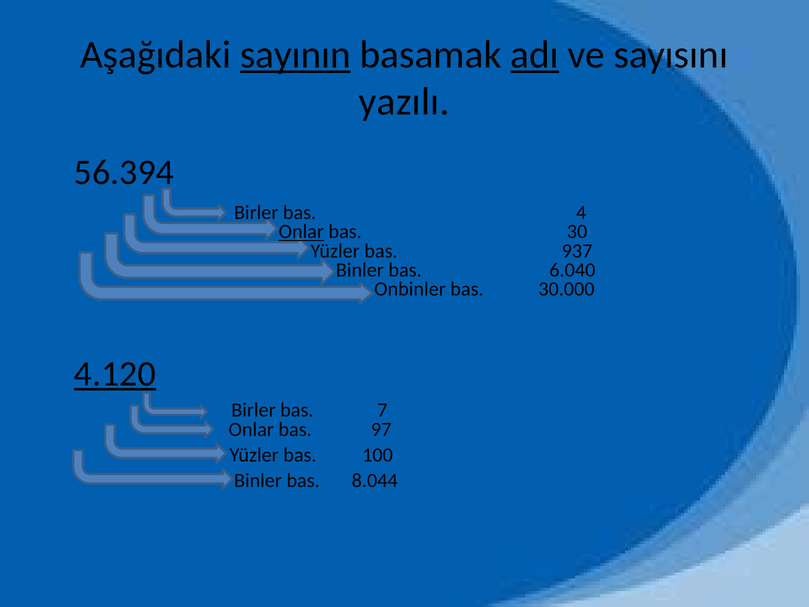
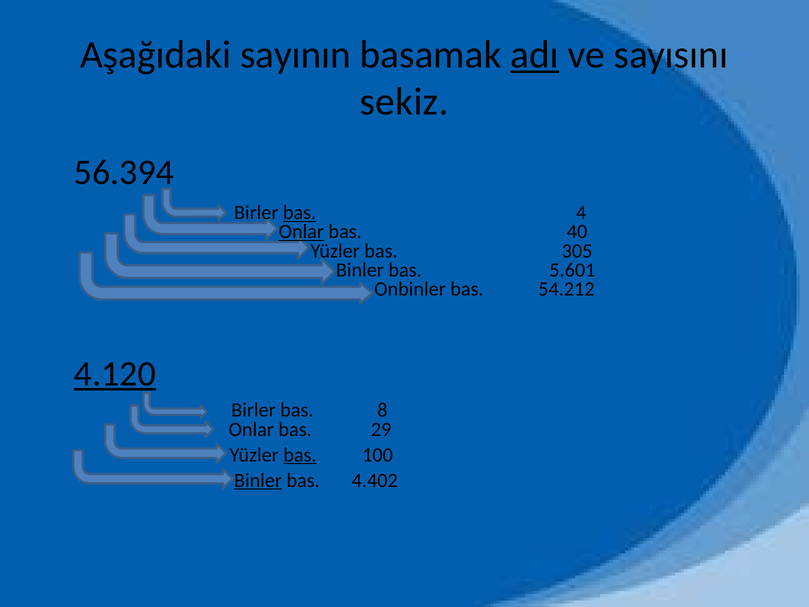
sayının underline: present -> none (295, 55)
yazılı: yazılı -> sekiz (404, 102)
bas underline: none -> present (300, 213)
30: 30 -> 40 (577, 232)
937: 937 -> 305 (577, 251)
6.040: 6.040 -> 5.601 (572, 270)
30.000: 30.000 -> 54.212 (566, 289)
7: 7 -> 8 (382, 410)
97: 97 -> 29 (381, 429)
bas underline: none -> present (300, 455)
Binler underline: none -> present (258, 480)
8.044: 8.044 -> 4.402 (375, 480)
